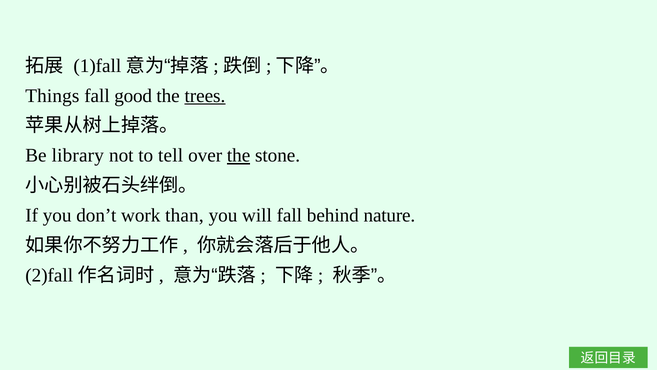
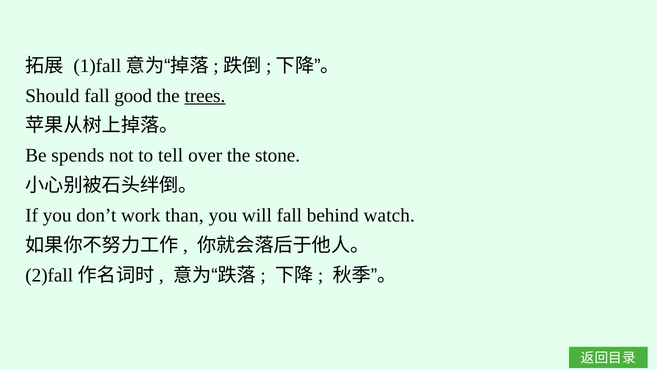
Things: Things -> Should (52, 96)
library: library -> spends (78, 155)
the underline: present -> none (239, 155)
nature: nature -> watch (389, 215)
